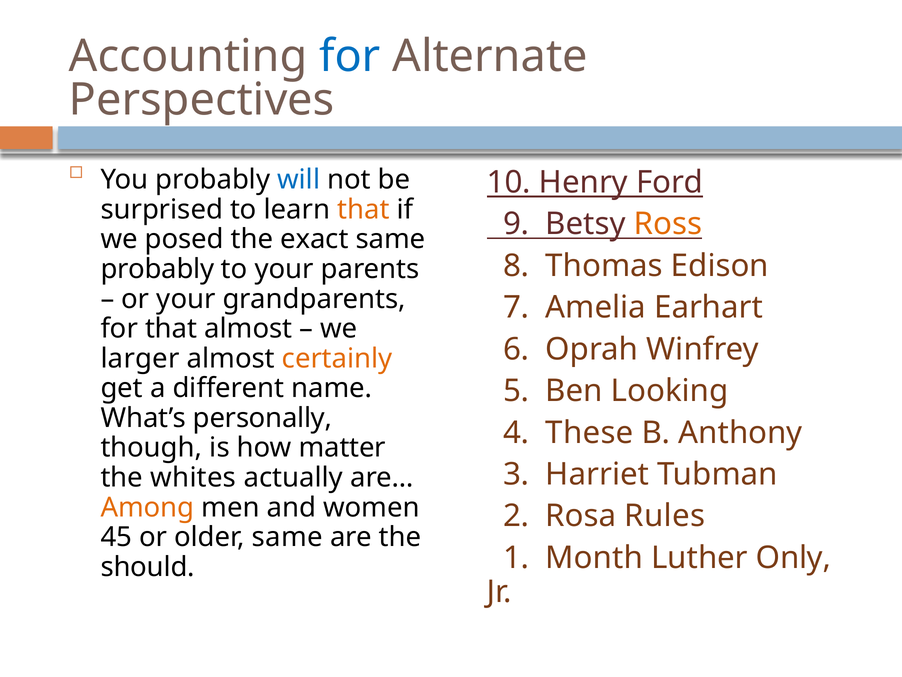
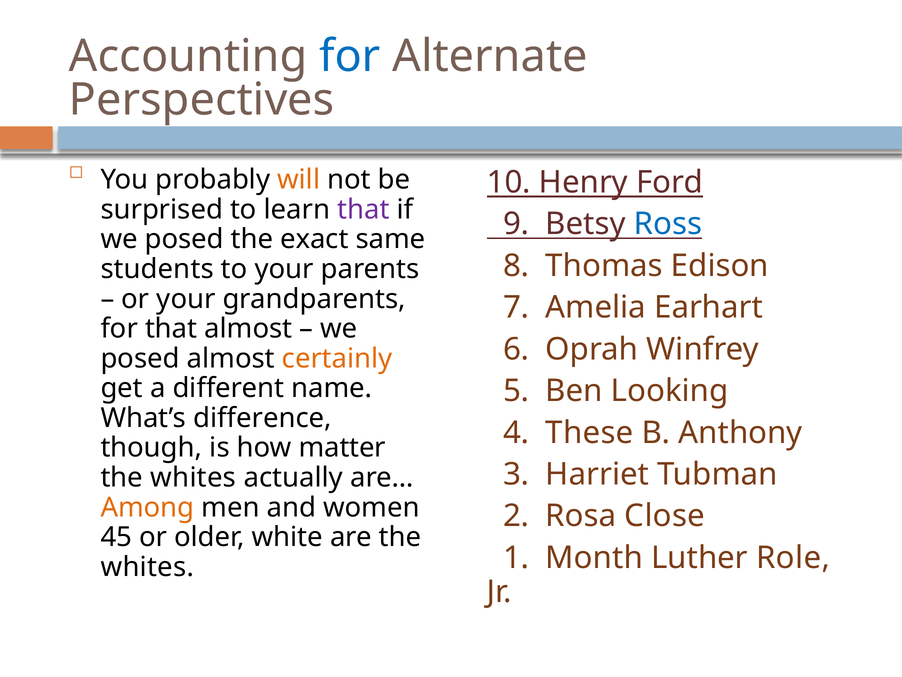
will colour: blue -> orange (299, 180)
that colour: orange -> purple (363, 209)
Ross colour: orange -> blue (668, 224)
probably: probably -> students (157, 269)
larger: larger -> posed (140, 358)
personally: personally -> difference (262, 418)
Rules: Rules -> Close (665, 516)
older same: same -> white (287, 537)
Only: Only -> Role (793, 557)
should: should -> whites (147, 567)
